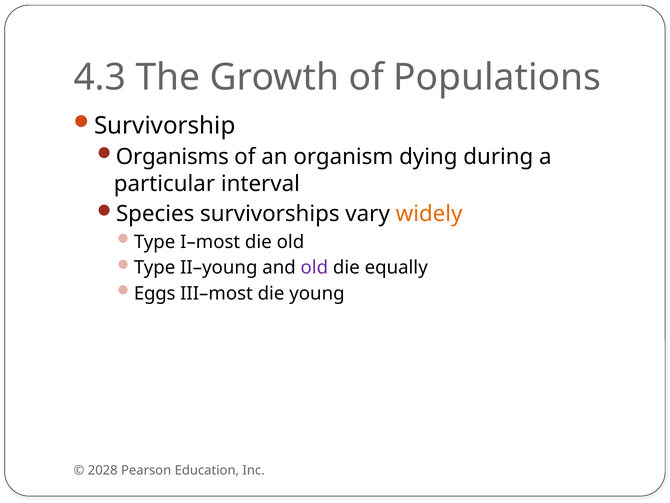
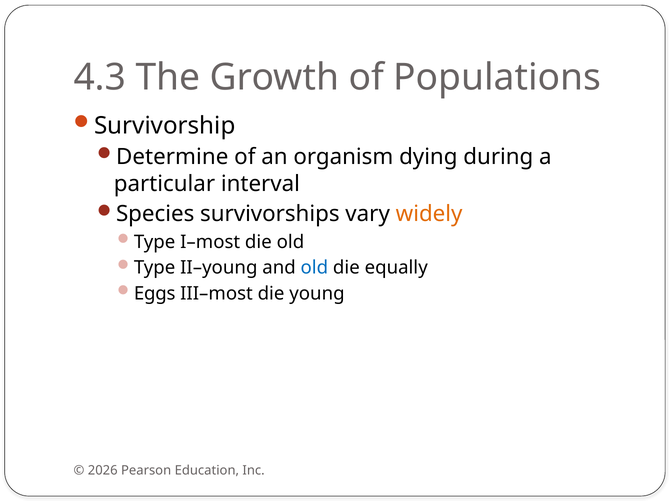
Organisms: Organisms -> Determine (172, 157)
old colour: purple -> blue (314, 267)
2028: 2028 -> 2026 (103, 470)
